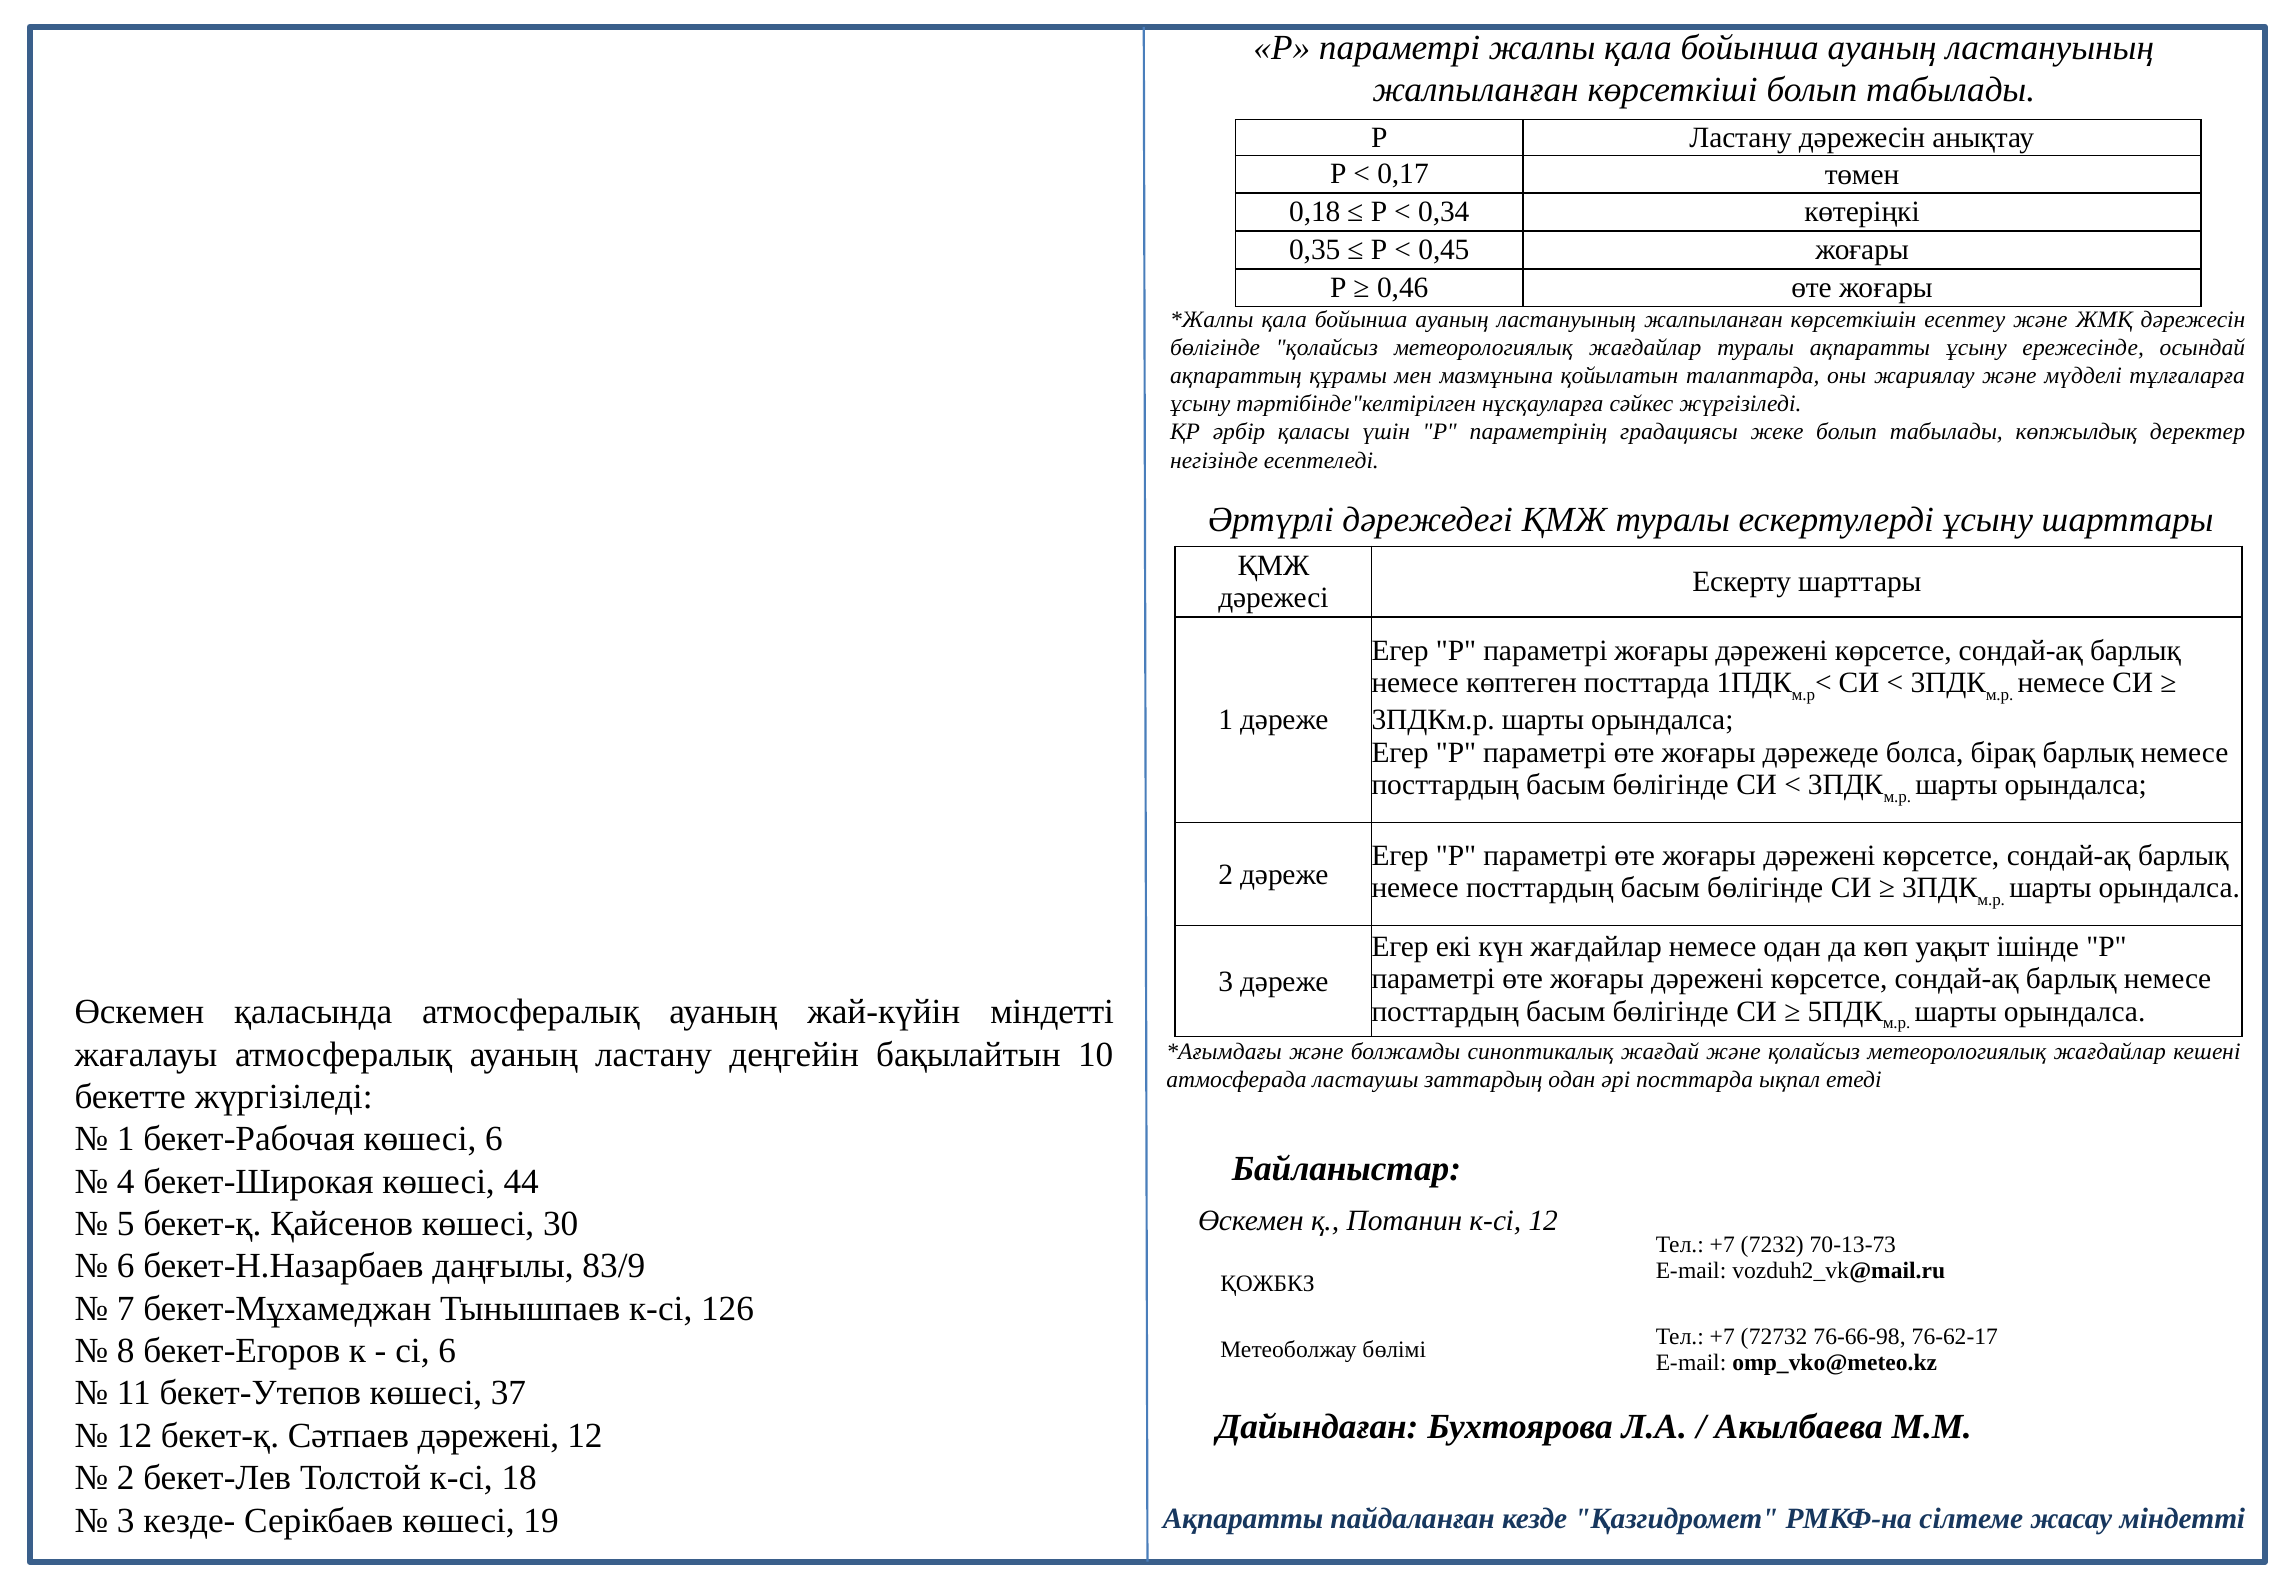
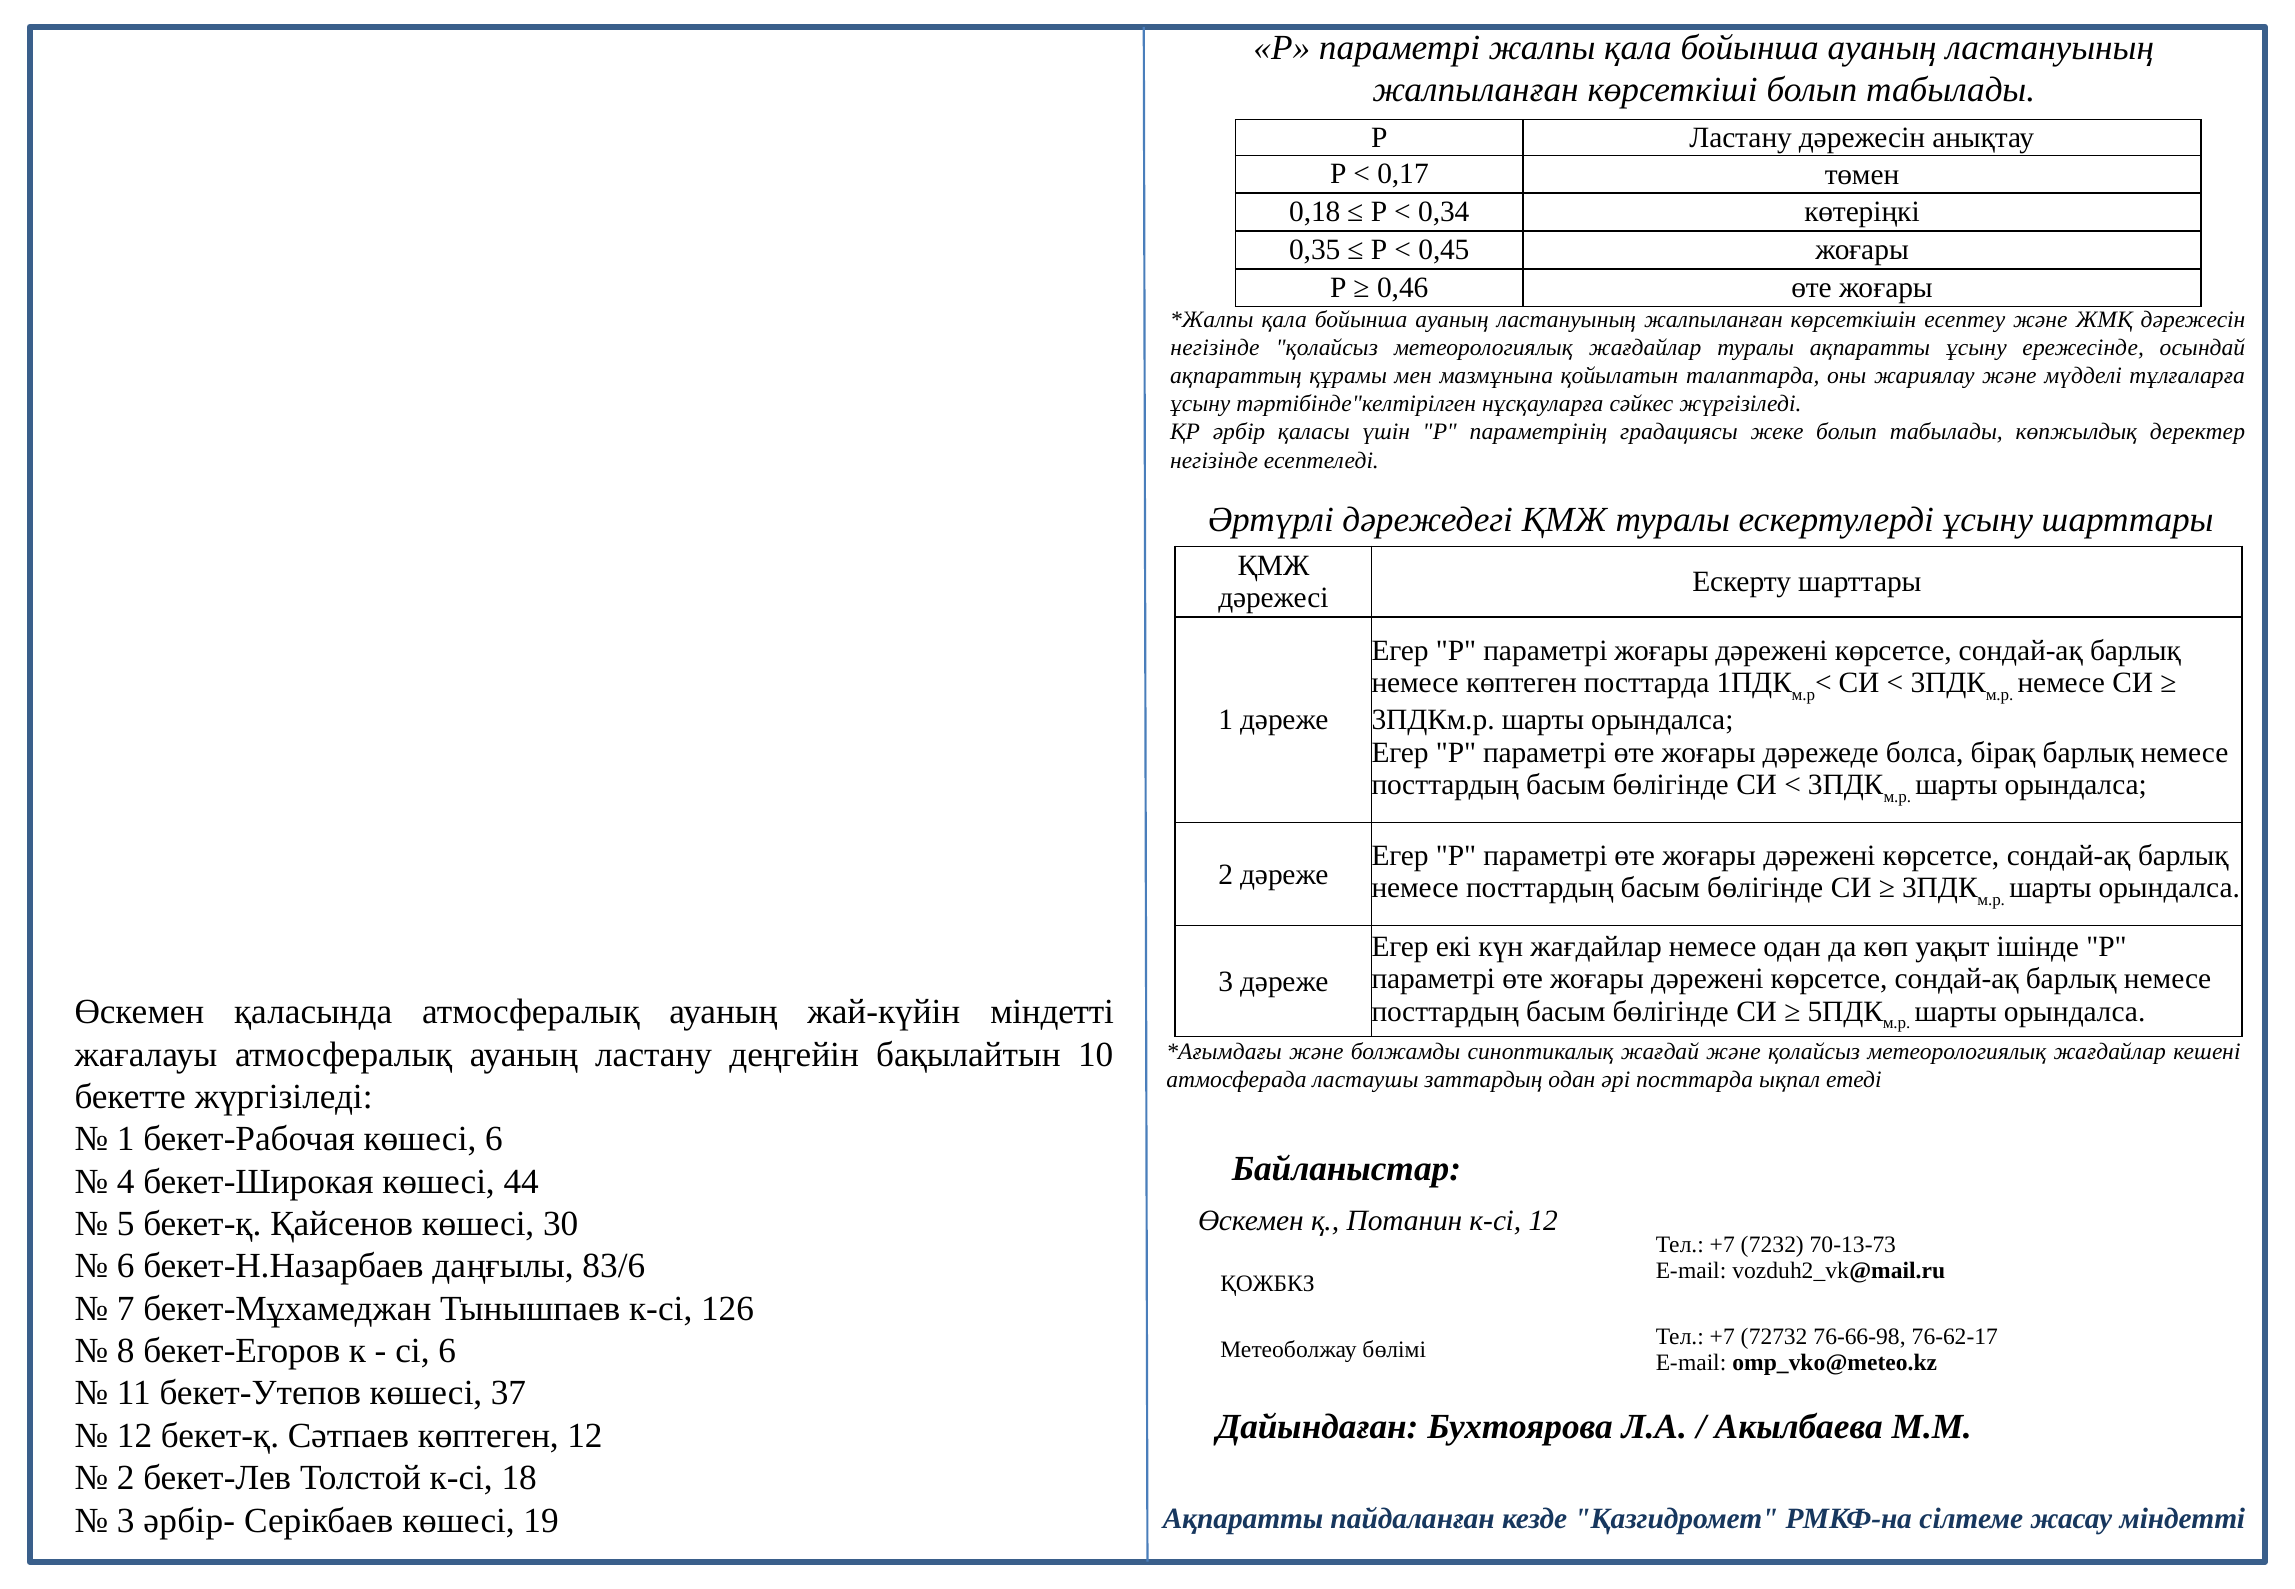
бөлігінде: бөлігінде -> негізінде (1215, 348)
83/9: 83/9 -> 83/6 (614, 1266)
Сәтпаев дәрежені: дәрежені -> көптеген (488, 1436)
кезде-: кезде- -> әрбір- (189, 1520)
